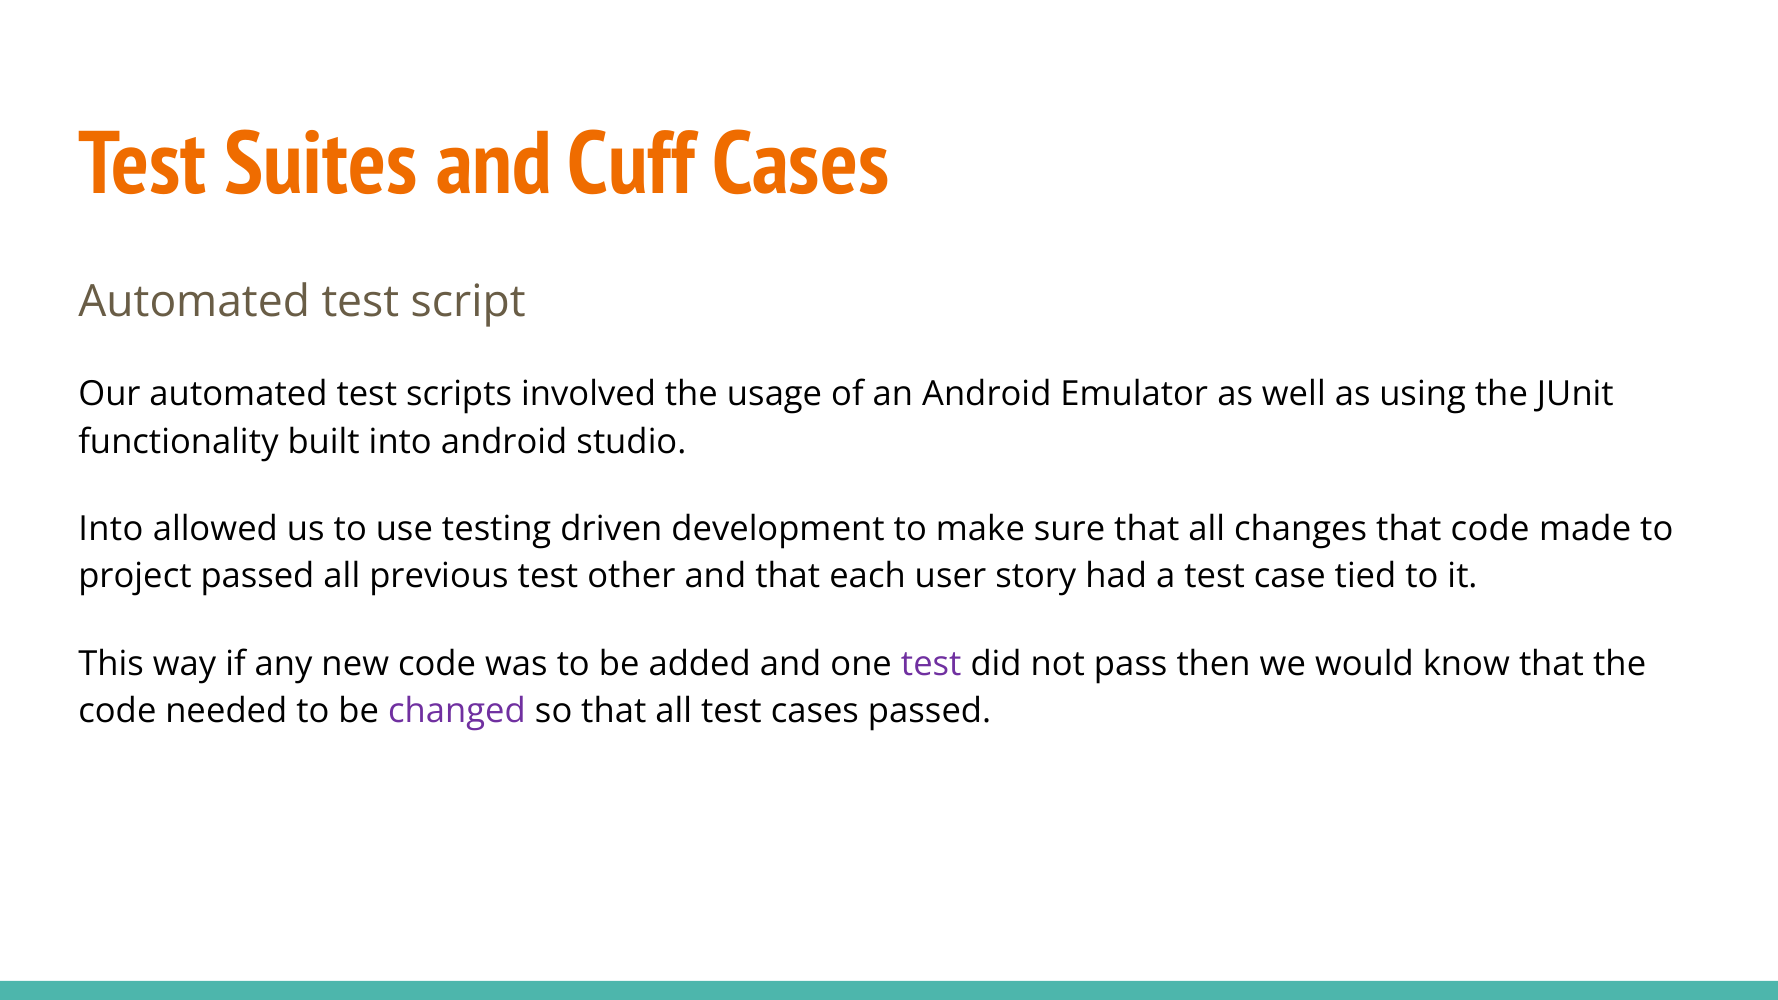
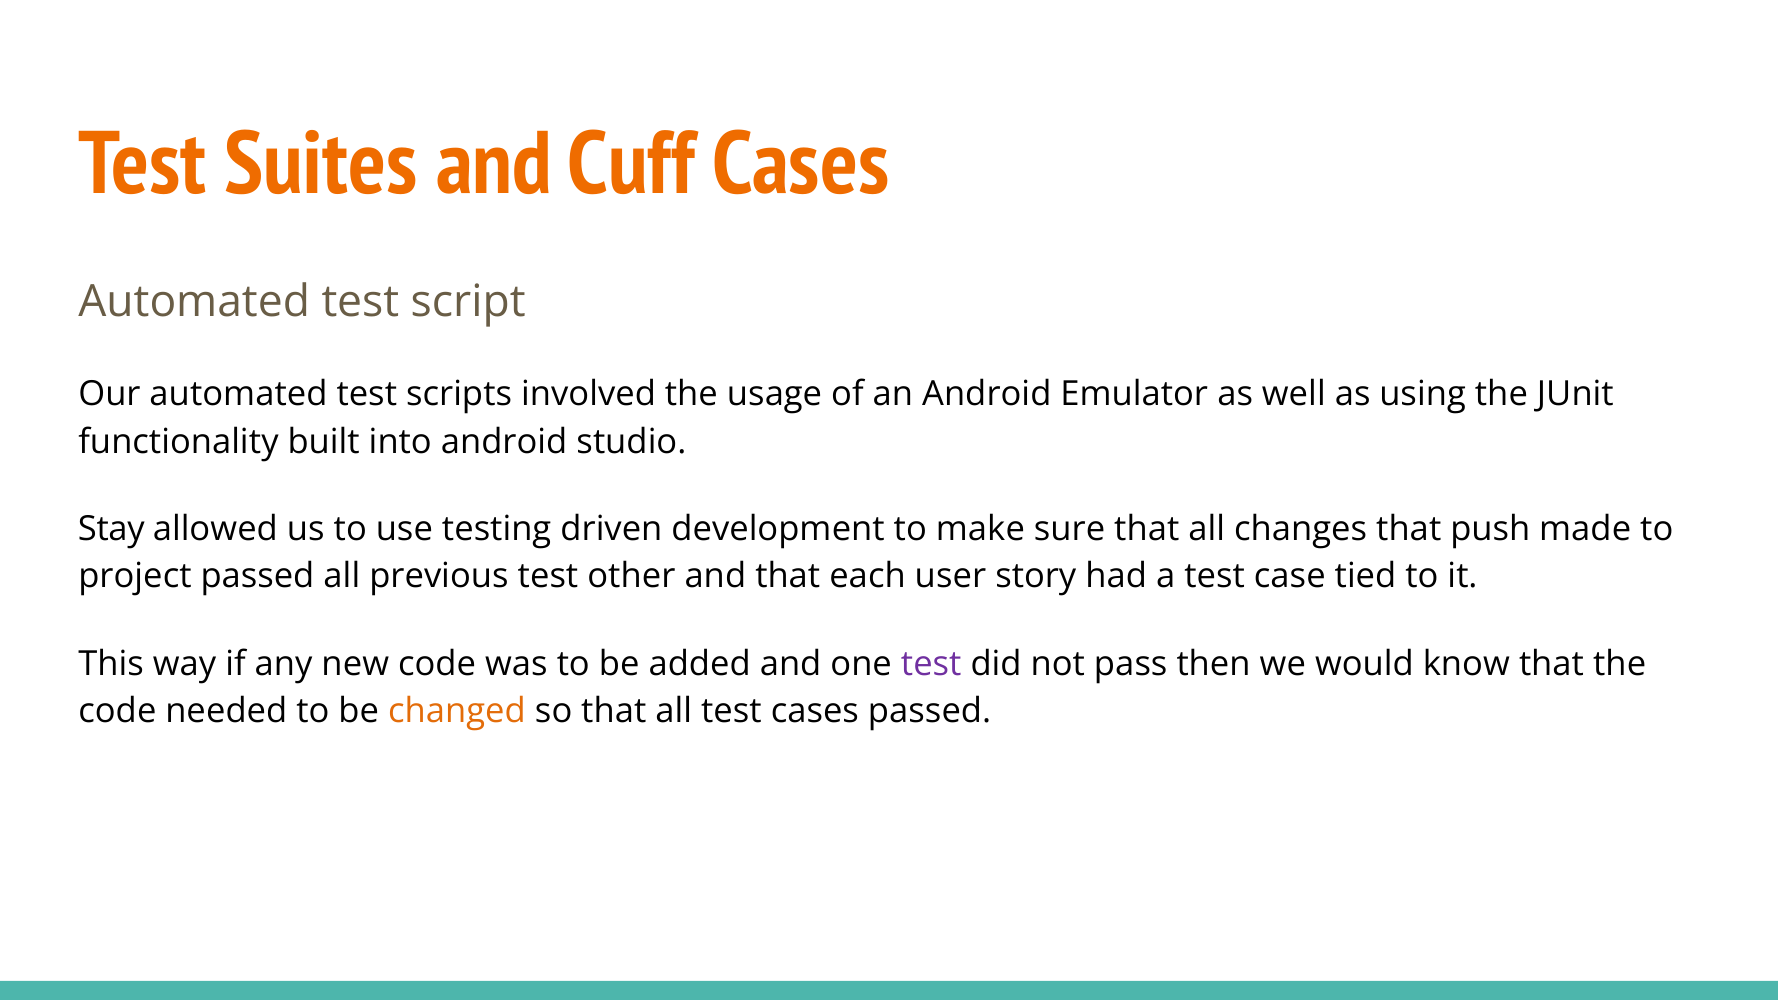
Into: Into -> Stay (111, 529)
that code: code -> push (1490, 529)
changed colour: purple -> orange (457, 711)
